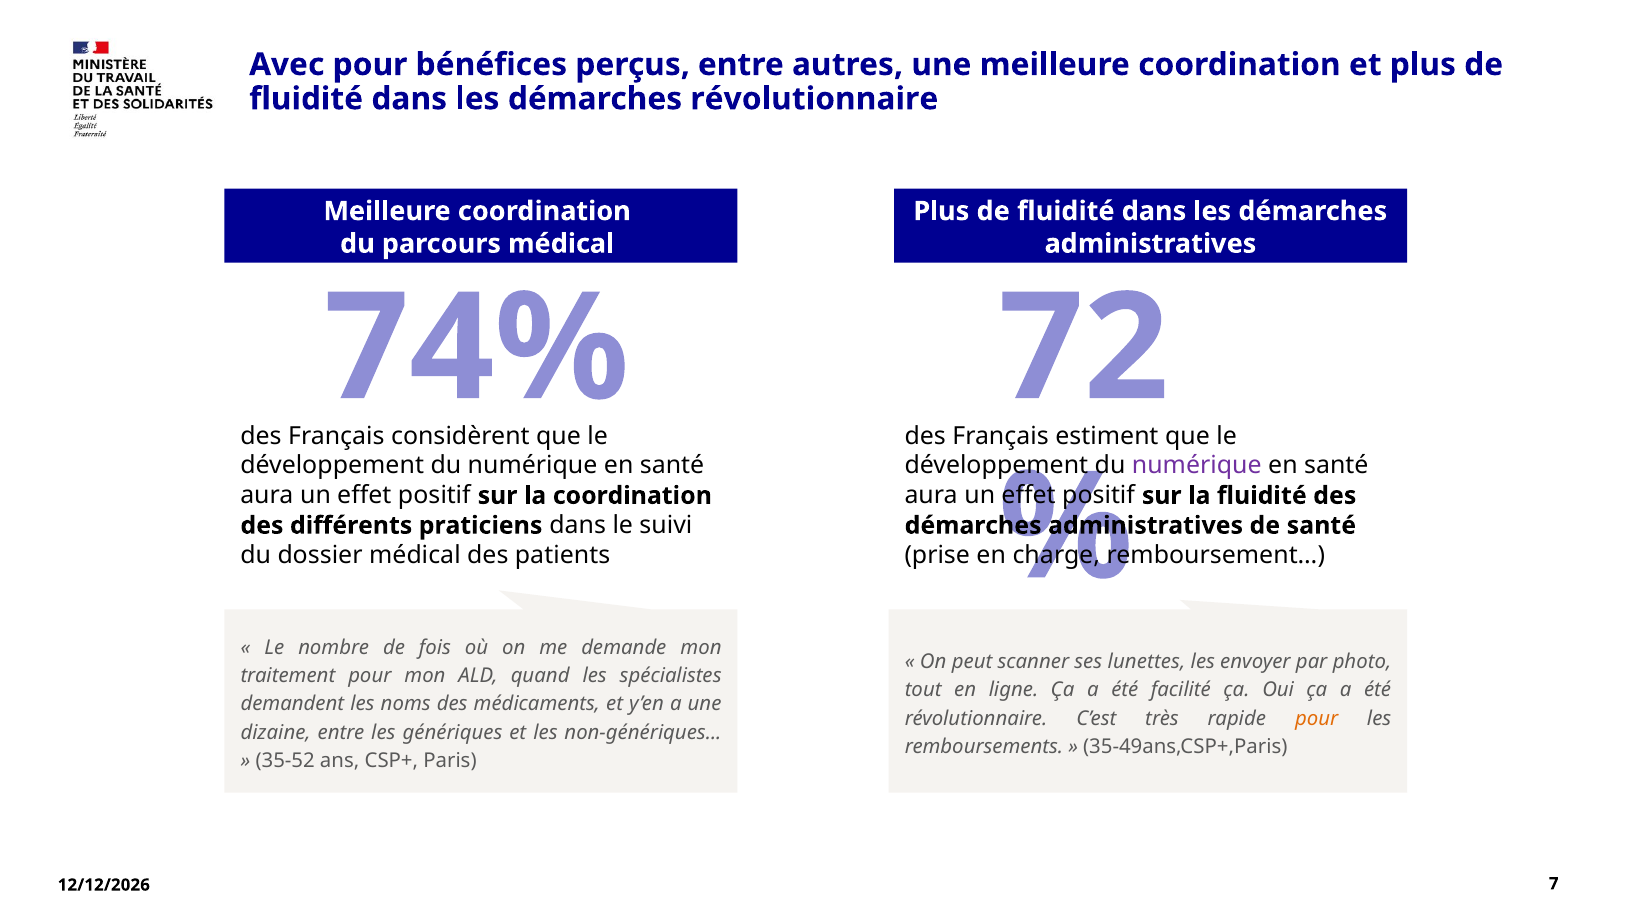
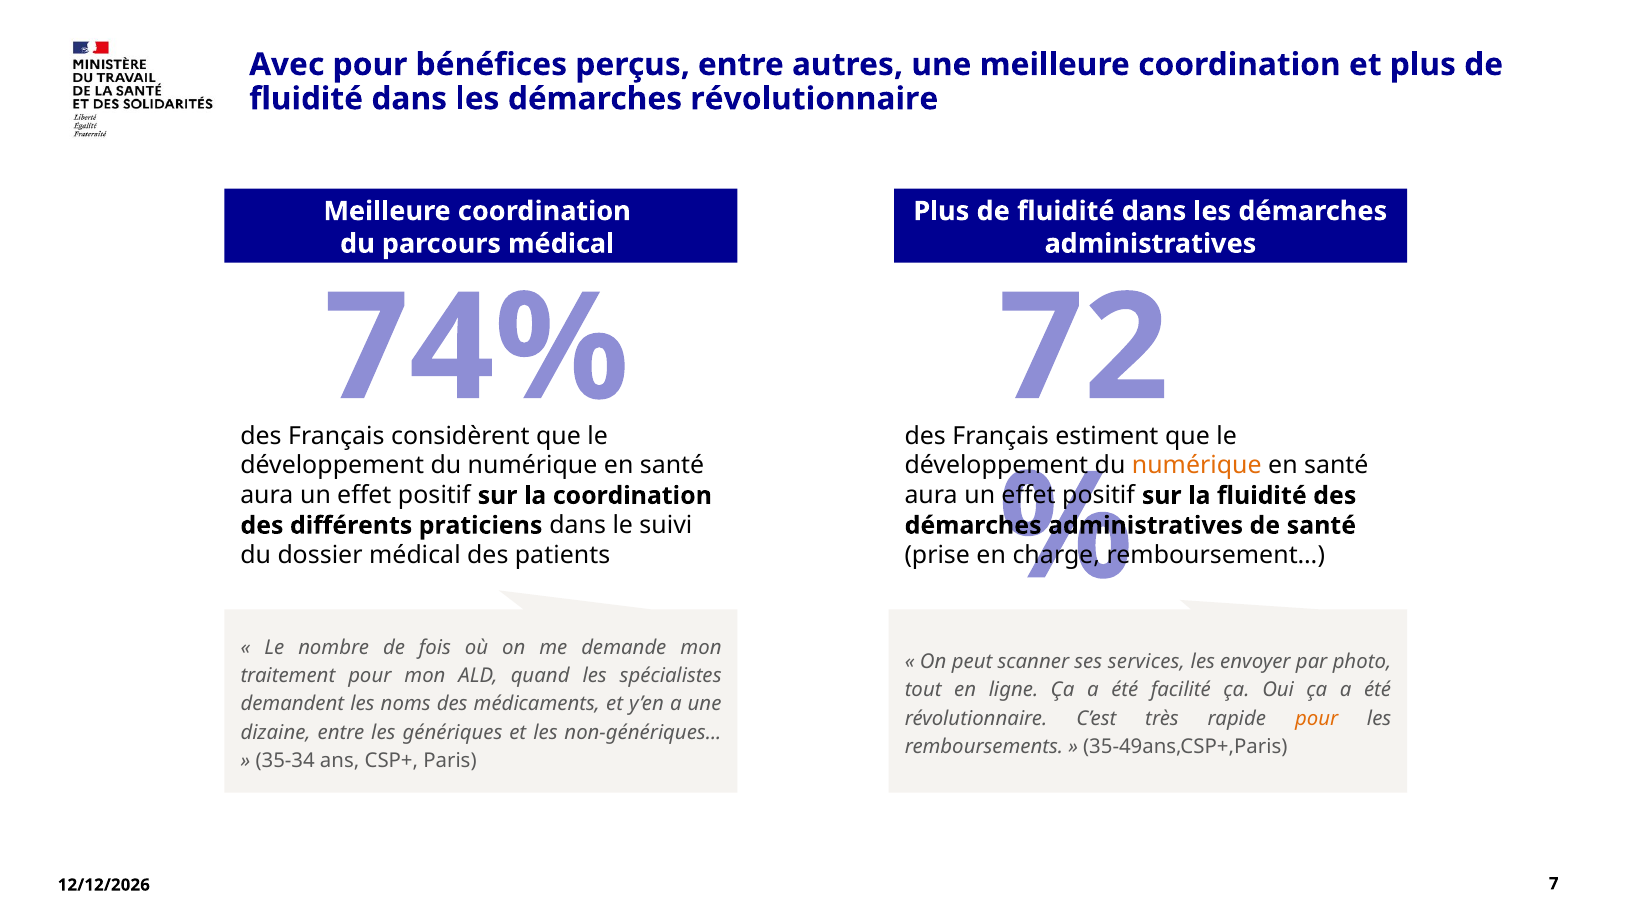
numérique colour: purple -> orange (1197, 466)
lunettes: lunettes -> services (1146, 662)
35-52: 35-52 -> 35-34 (285, 761)
